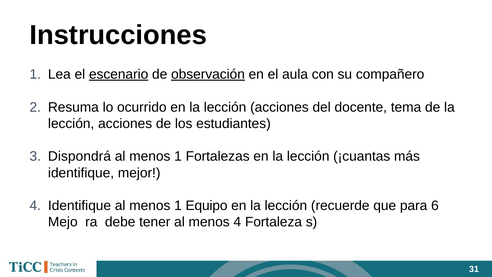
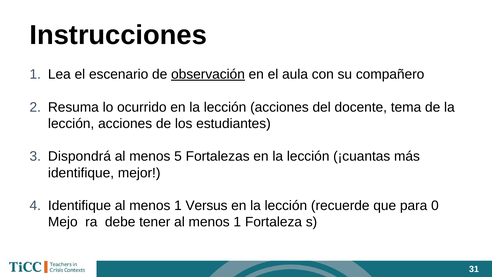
escenario underline: present -> none (119, 74)
1: 1 -> 5 (178, 156)
Equipo: Equipo -> Versus (207, 206)
6: 6 -> 0 (435, 206)
tener al menos 4: 4 -> 1 (237, 222)
